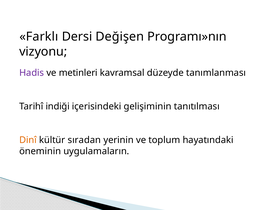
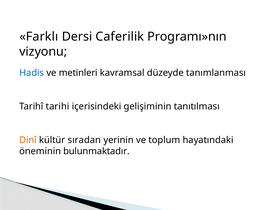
Değişen: Değişen -> Caferilik (120, 37)
Hadis colour: purple -> blue (32, 73)
indiği: indiği -> tarihi (58, 106)
uygulamaların: uygulamaların -> bulunmaktadır (96, 151)
